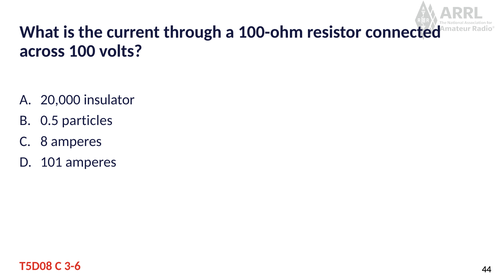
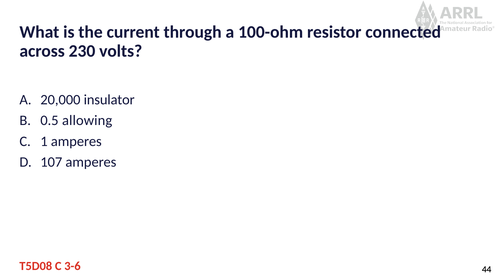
100: 100 -> 230 (82, 51)
particles: particles -> allowing (87, 121)
8: 8 -> 1 (44, 142)
101: 101 -> 107 (51, 162)
